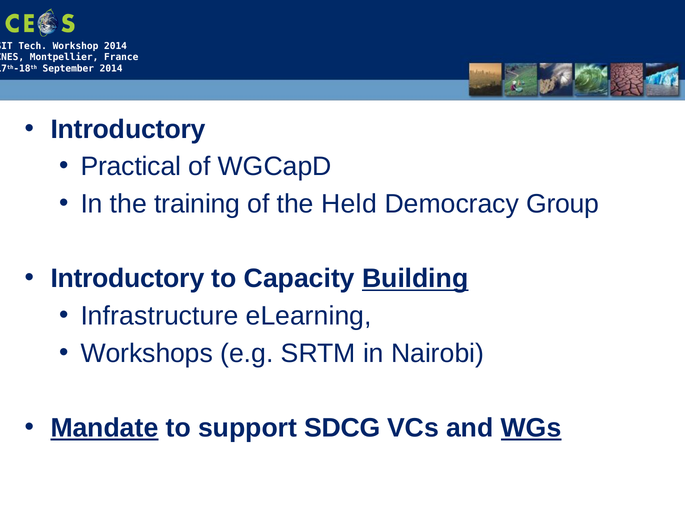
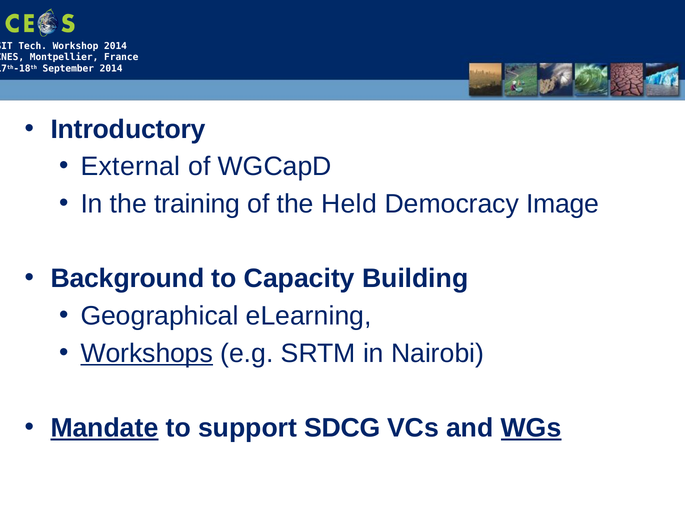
Practical: Practical -> External (131, 167)
Group: Group -> Image (563, 204)
Introductory: Introductory -> Background (127, 279)
Building underline: present -> none (415, 279)
Infrastructure: Infrastructure -> Geographical (160, 316)
Workshops underline: none -> present (147, 353)
